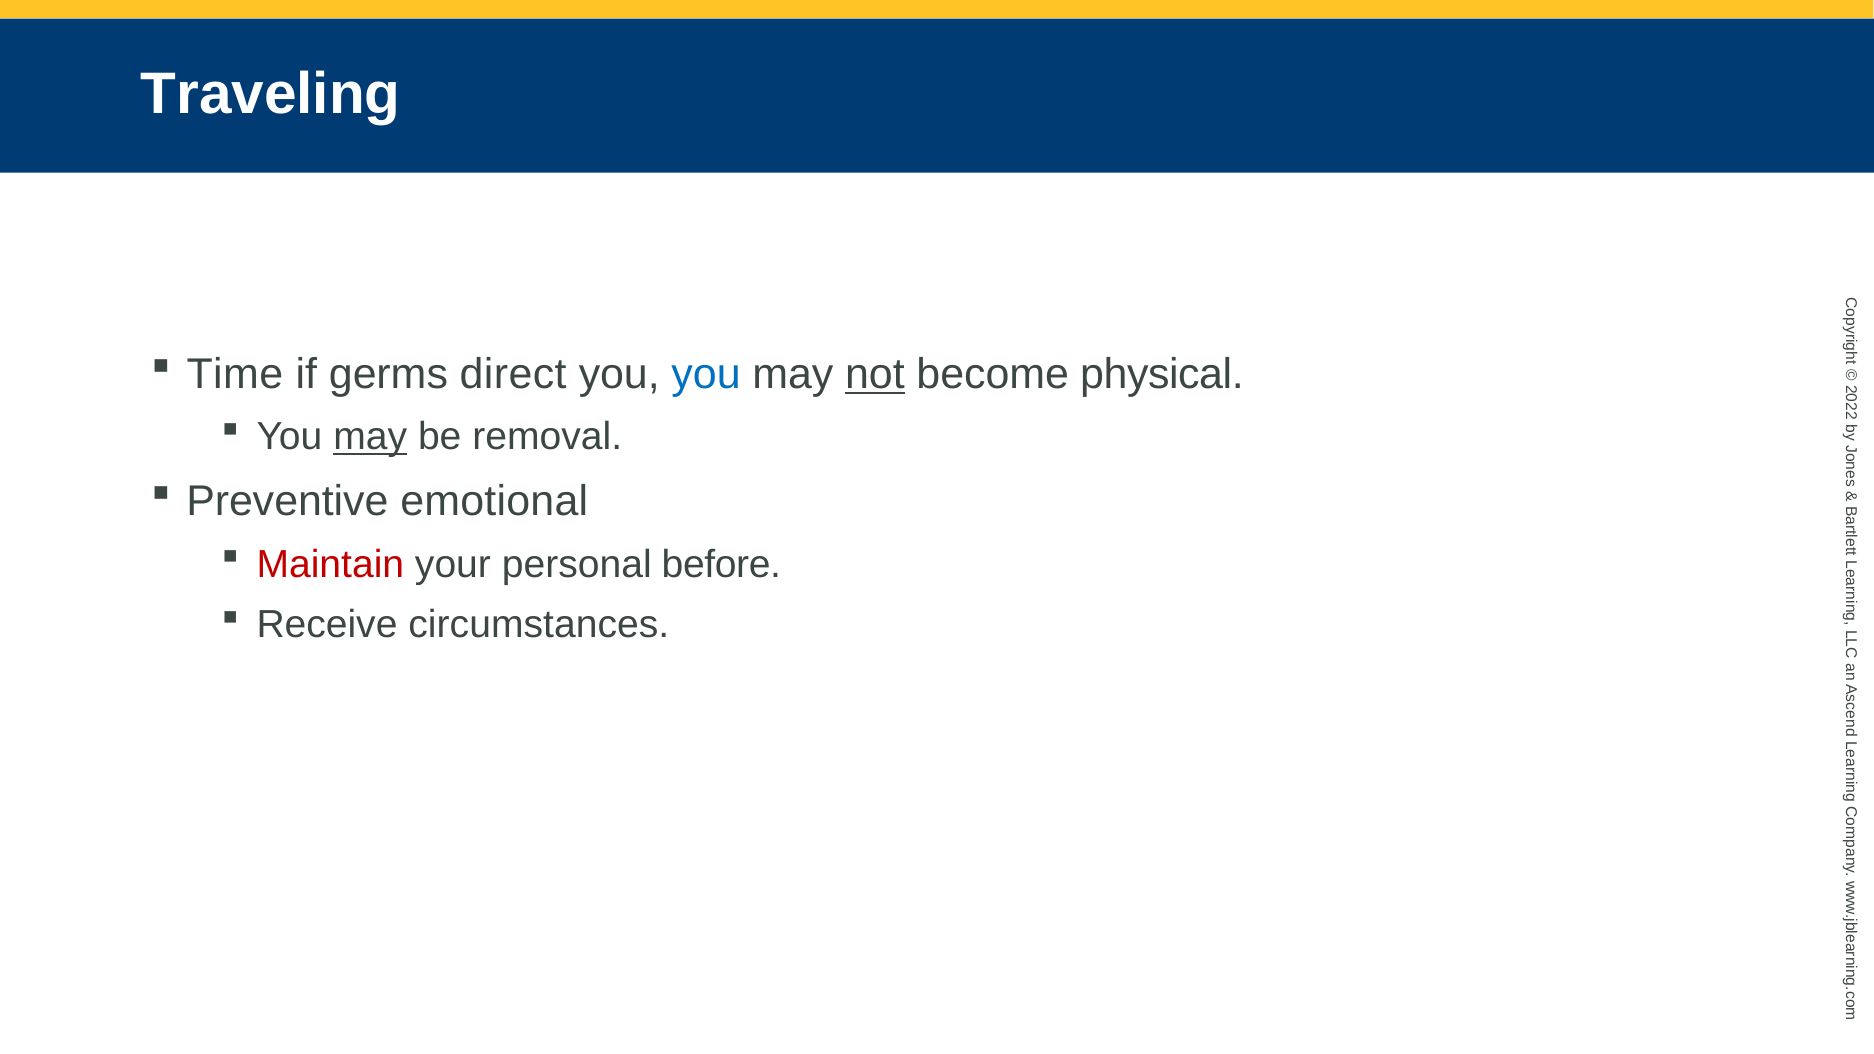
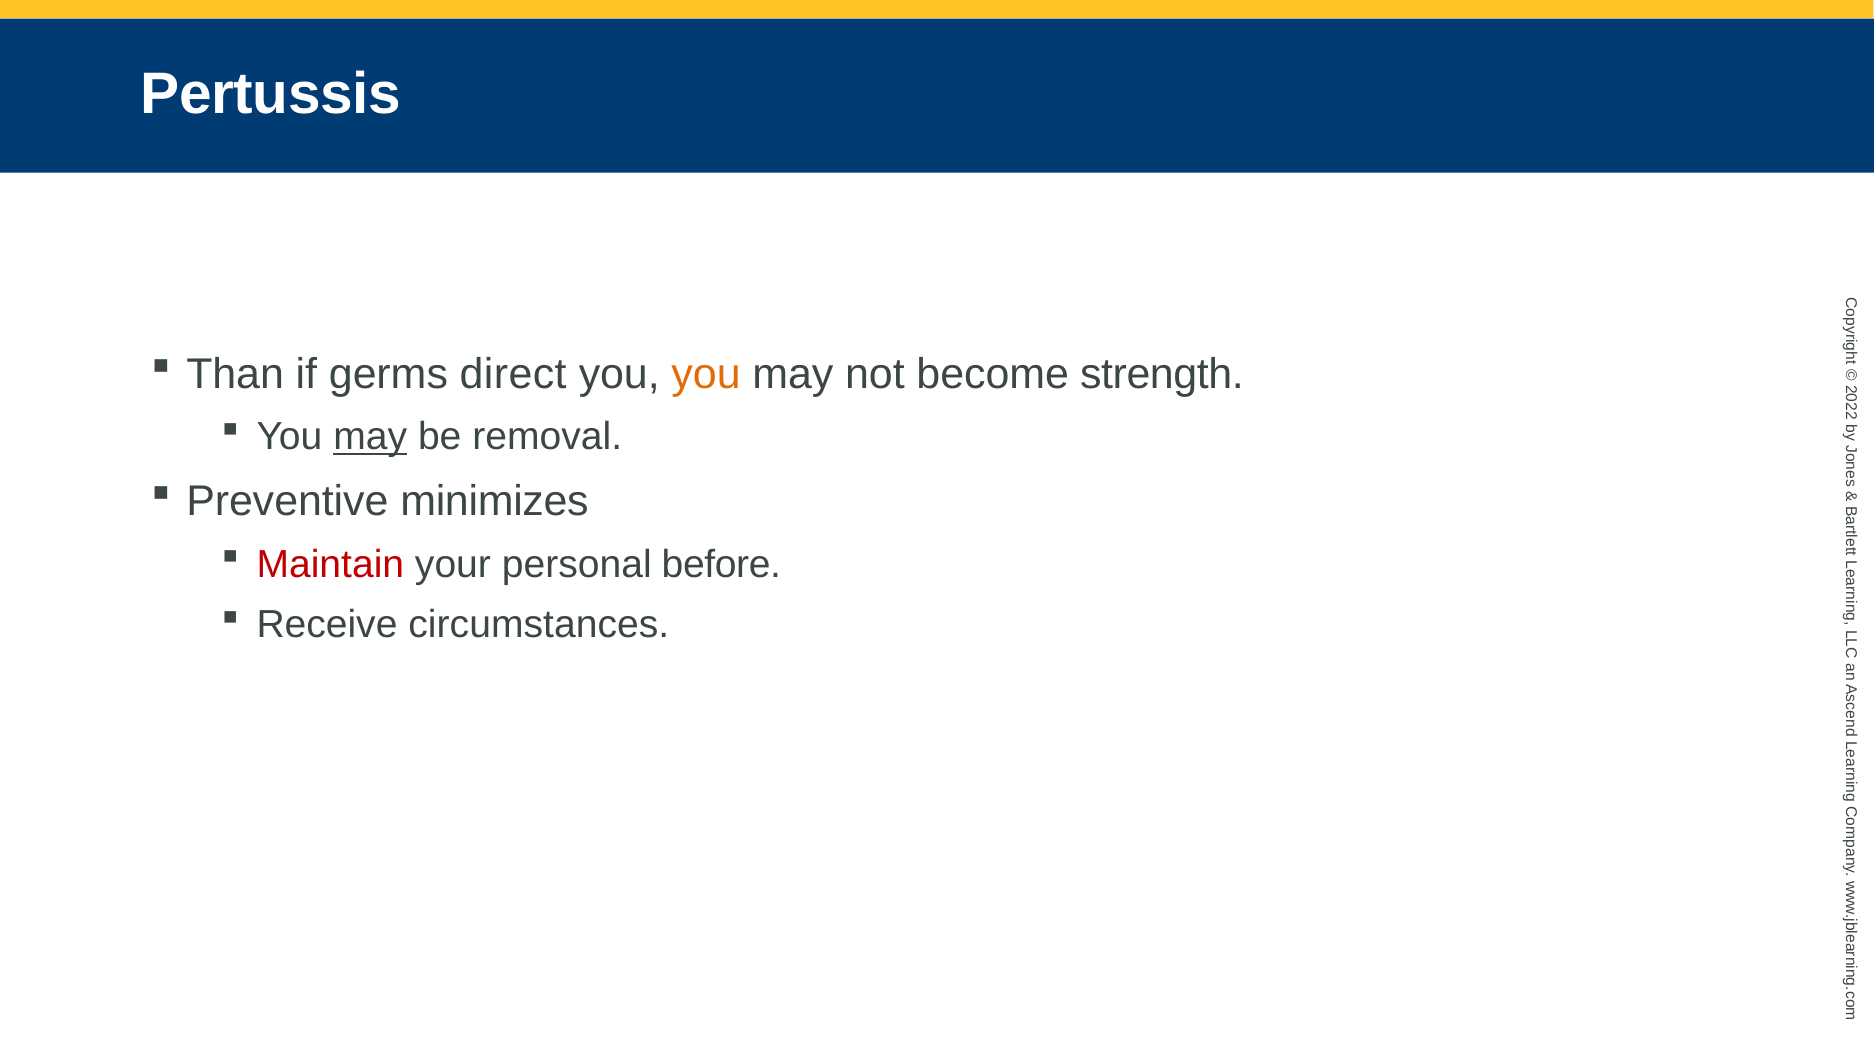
Traveling: Traveling -> Pertussis (271, 94)
Time: Time -> Than (235, 374)
you colour: blue -> orange (706, 374)
not underline: present -> none (875, 374)
physical: physical -> strength (1162, 374)
emotional: emotional -> minimizes (494, 502)
